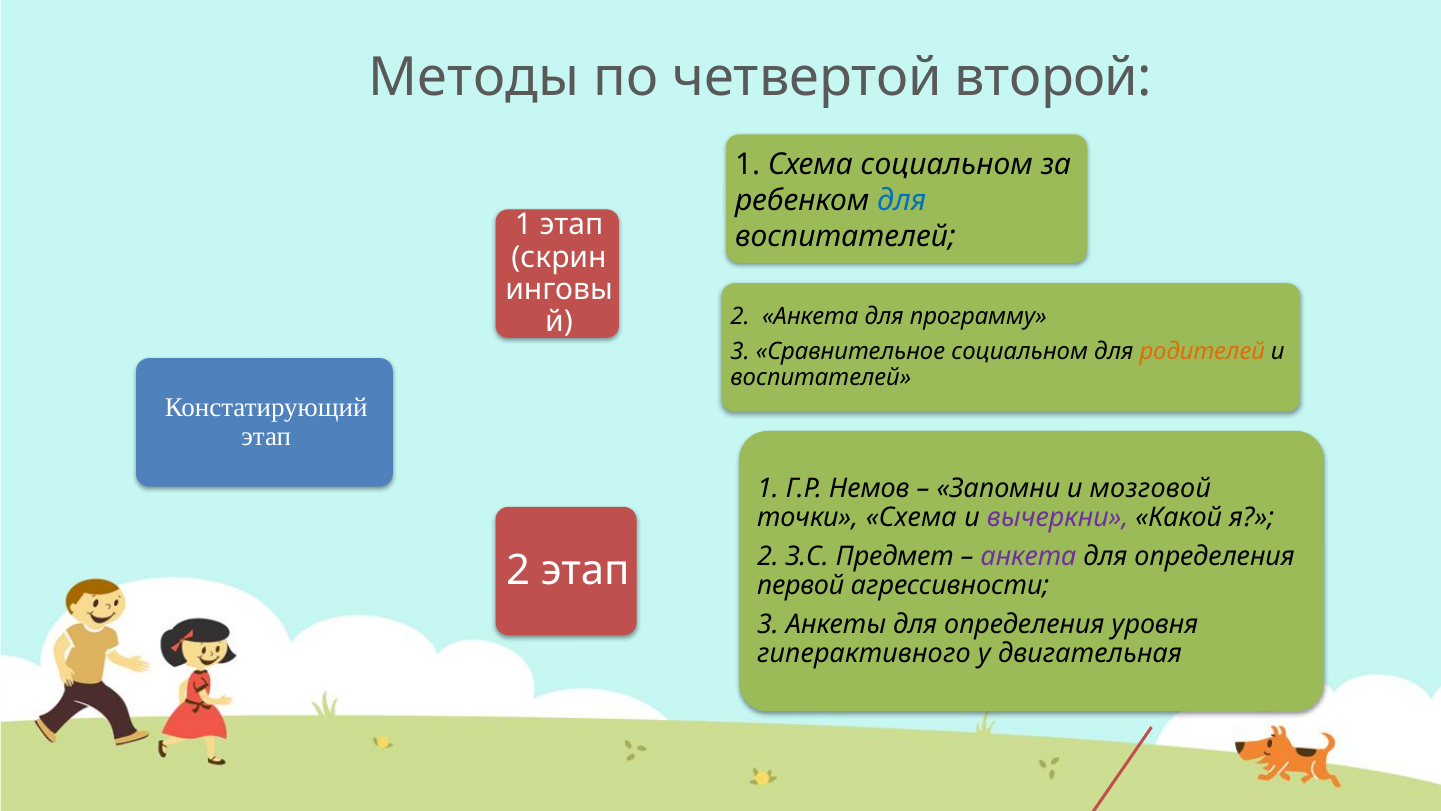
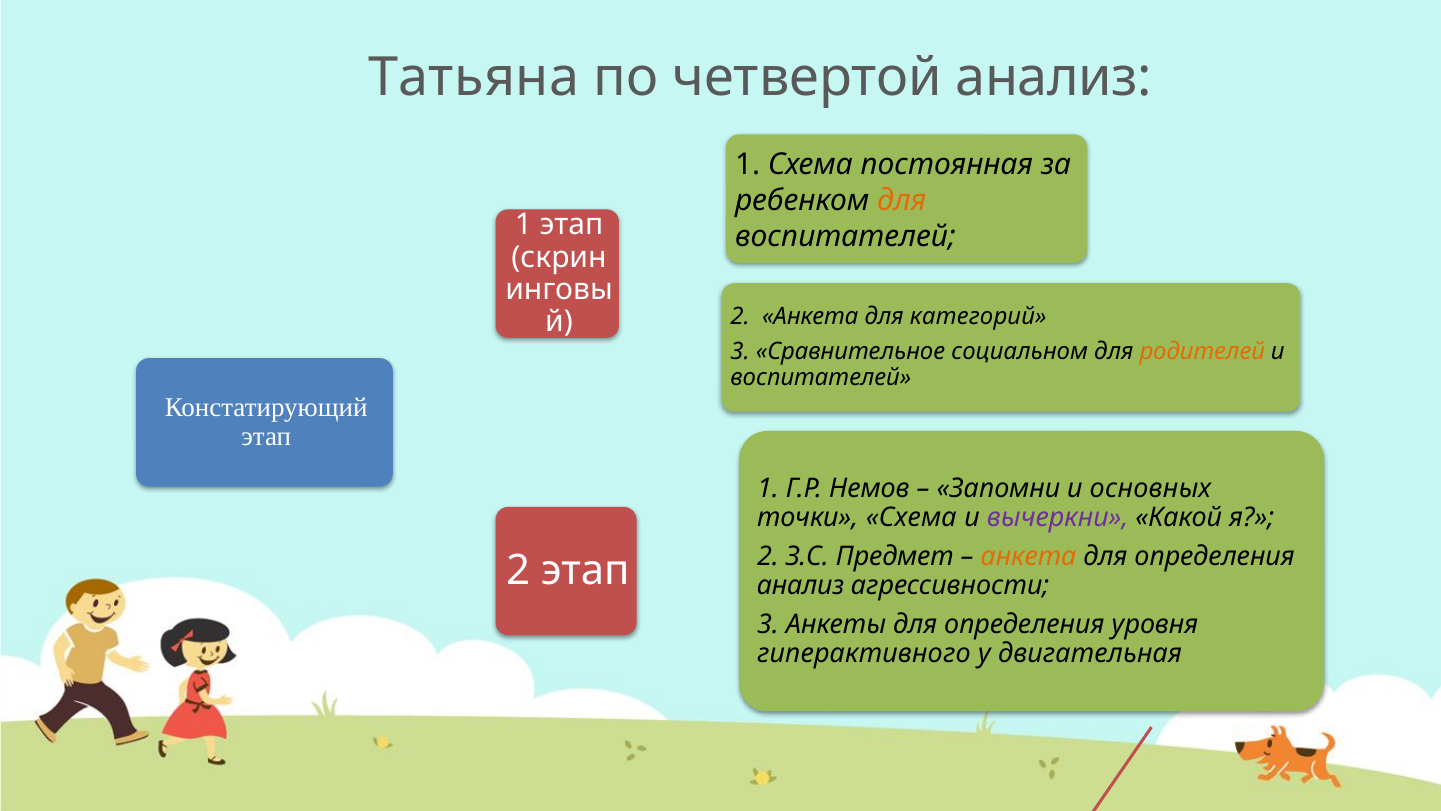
Методы: Методы -> Татьяна (474, 77)
четвертой второй: второй -> анализ (1054, 77)
Схема социальном: социальном -> постоянная (947, 164)
для colour: blue -> orange (902, 201)
программу: программу -> категорий (978, 317)
мозговой: мозговой -> основных (1150, 488)
анкета colour: purple -> orange (1029, 556)
первой: первой -> анализ (801, 585)
